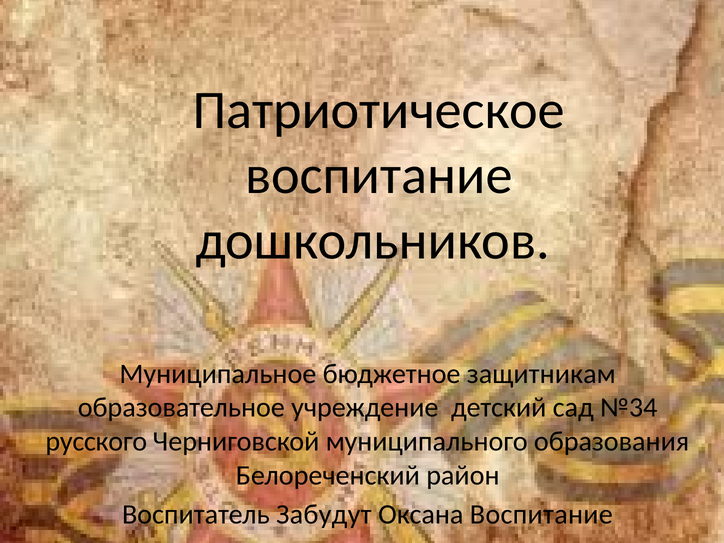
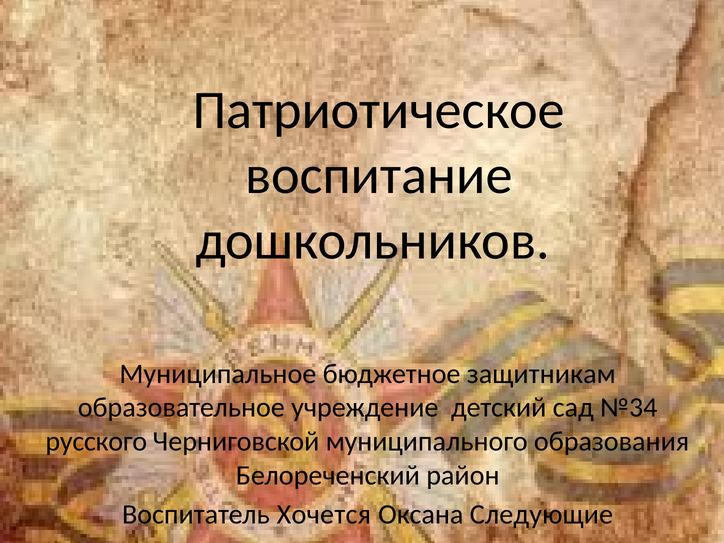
Забудут: Забудут -> Хочется (324, 515)
Оксана Воспитание: Воспитание -> Следующие (541, 515)
